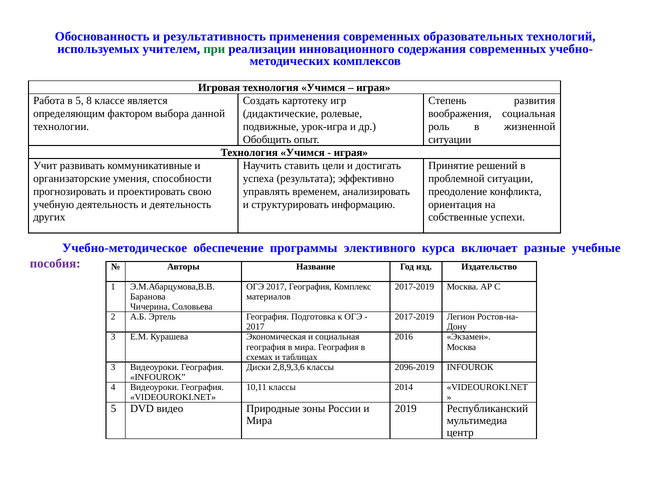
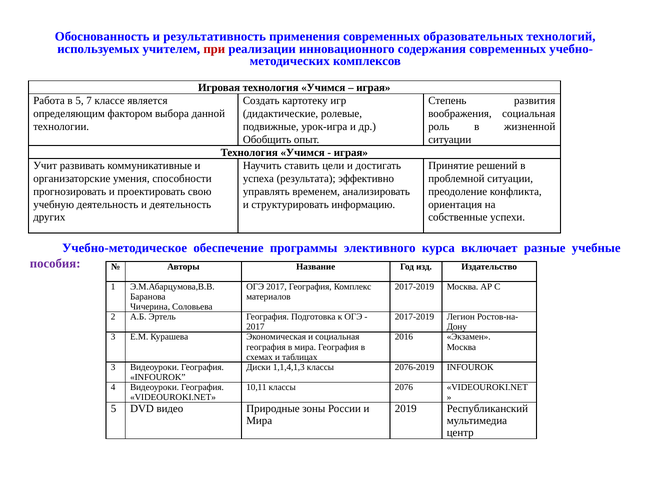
при colour: green -> red (214, 49)
8: 8 -> 7 (89, 101)
2,8,9,3,6: 2,8,9,3,6 -> 1,1,4,1,3 (289, 367)
2096-2019: 2096-2019 -> 2076-2019 (415, 367)
2014: 2014 -> 2076 (404, 387)
